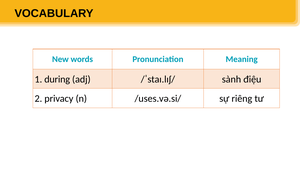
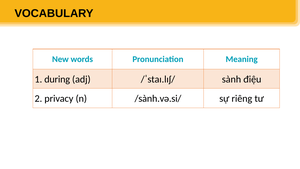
/uses.və.si/: /uses.və.si/ -> /sành.və.si/ (158, 99)
